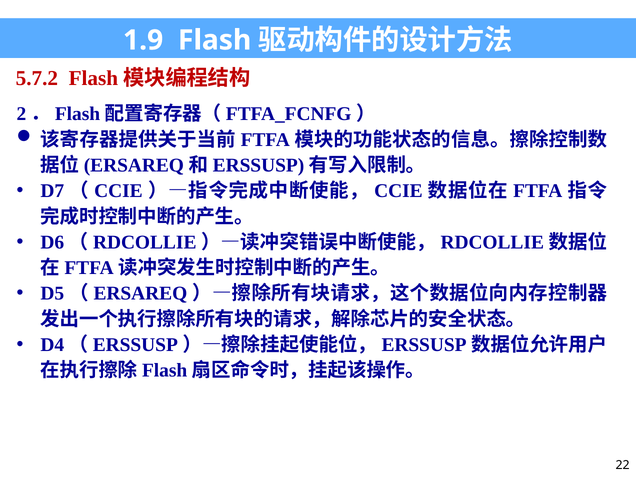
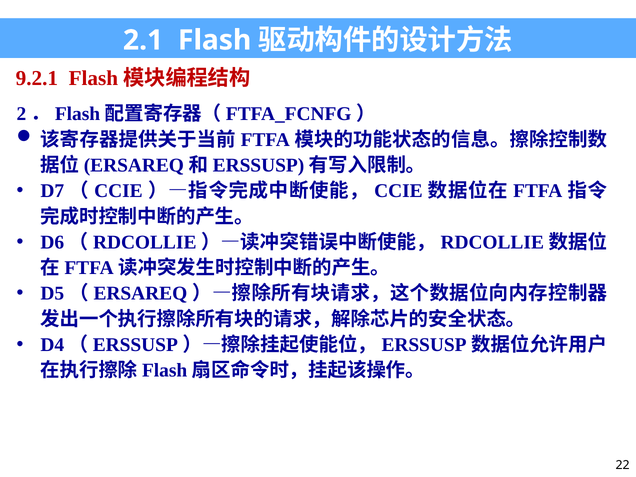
1.9: 1.9 -> 2.1 (143, 40)
5.7.2: 5.7.2 -> 9.2.1 (37, 78)
